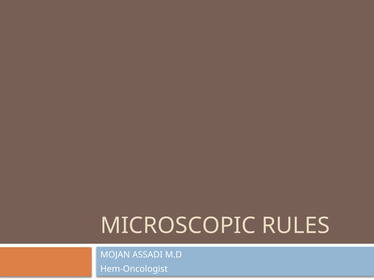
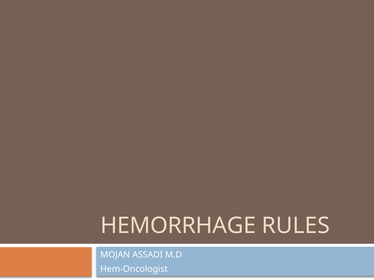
MICROSCOPIC: MICROSCOPIC -> HEMORRHAGE (178, 226)
